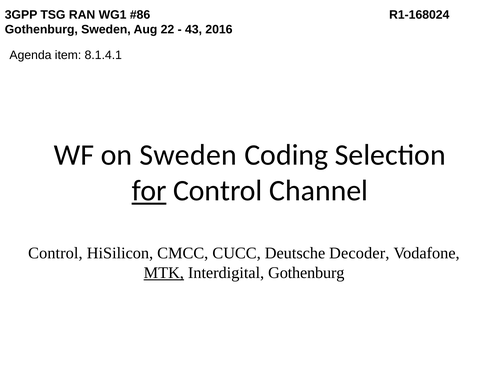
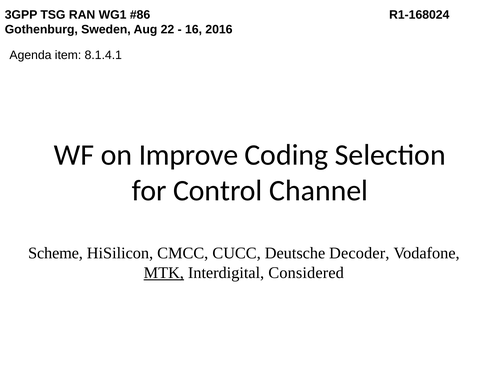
43: 43 -> 16 (194, 30)
on Sweden: Sweden -> Improve (188, 155)
for underline: present -> none (149, 191)
Control: Control -> Scheme (56, 253)
Interdigital Gothenburg: Gothenburg -> Considered (306, 273)
